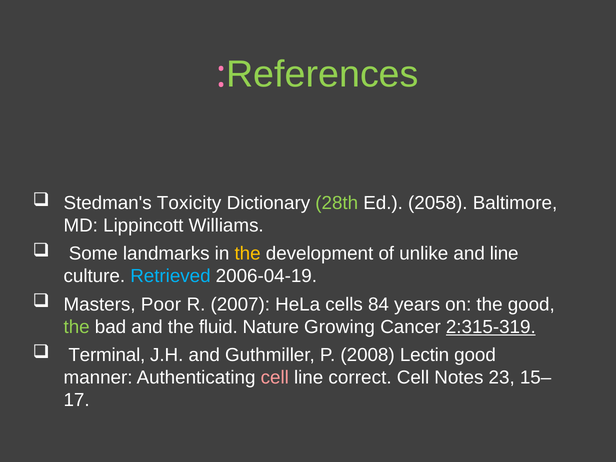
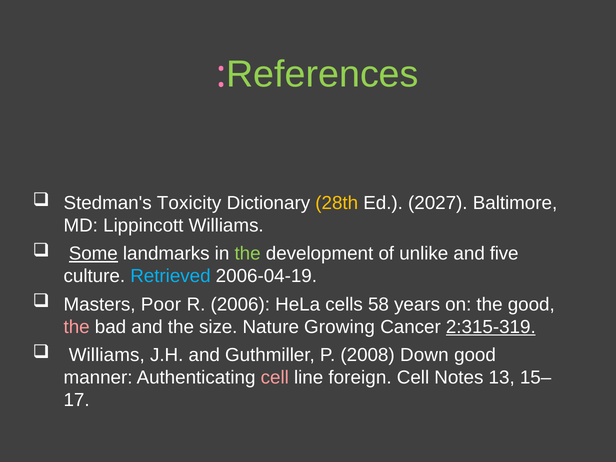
28th colour: light green -> yellow (337, 203)
2058: 2058 -> 2027 (438, 203)
Some underline: none -> present (93, 254)
the colour: yellow -> light green (248, 254)
and line: line -> five (504, 254)
2007: 2007 -> 2006 (240, 304)
84: 84 -> 58 (378, 304)
the colour: light green -> pink (77, 327)
fluid: fluid -> size (218, 327)
Terminal: Terminal -> Williams (107, 355)
Lectin: Lectin -> Down (424, 355)
correct: correct -> foreign (360, 378)
23: 23 -> 13 (502, 378)
